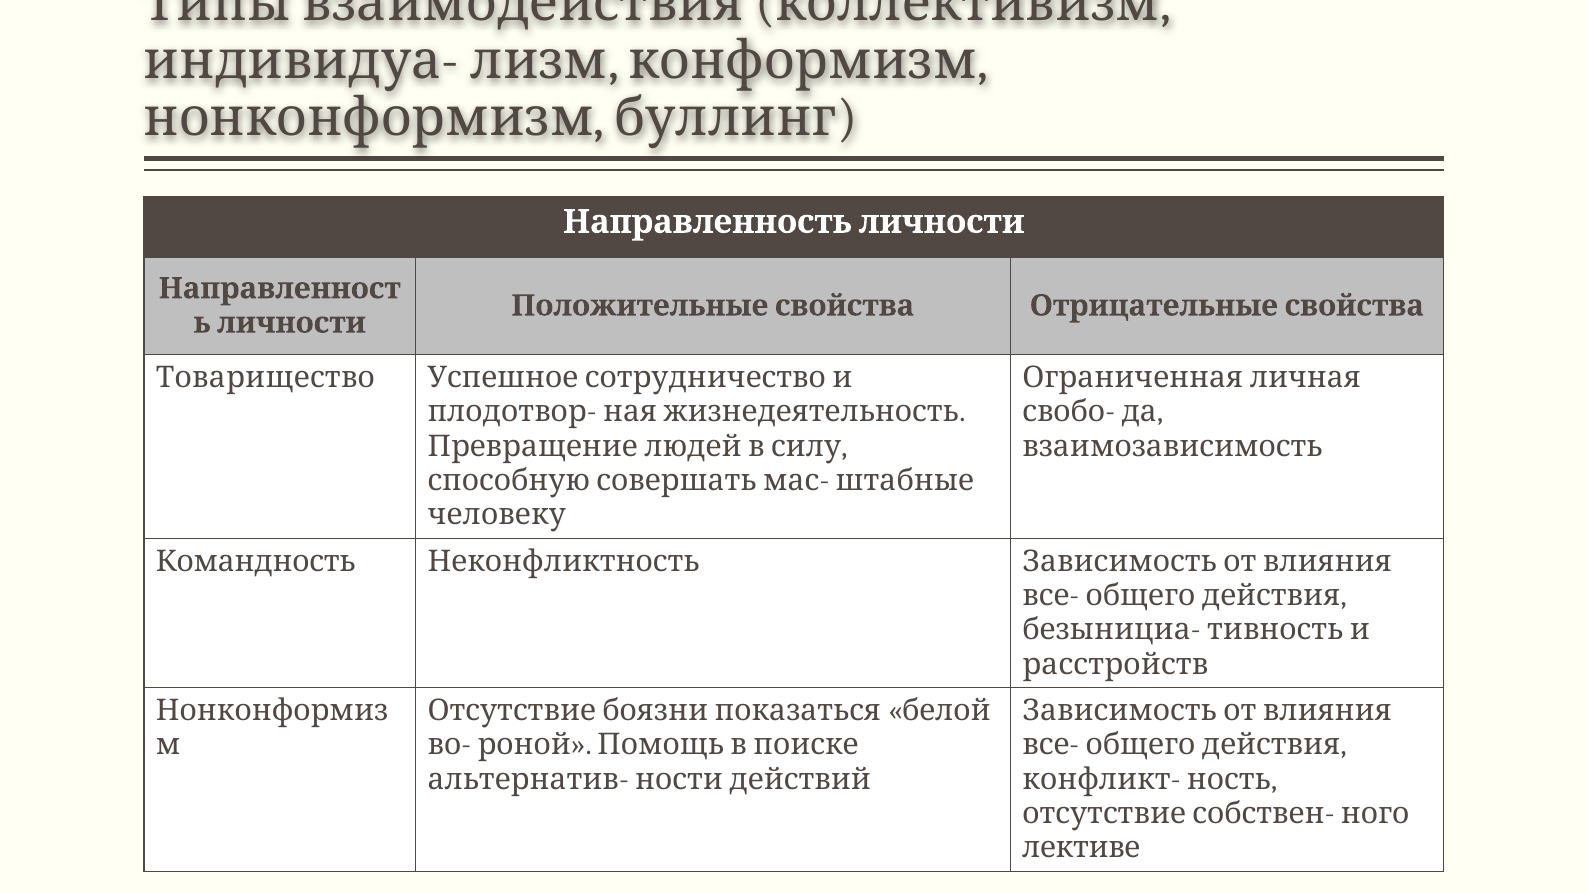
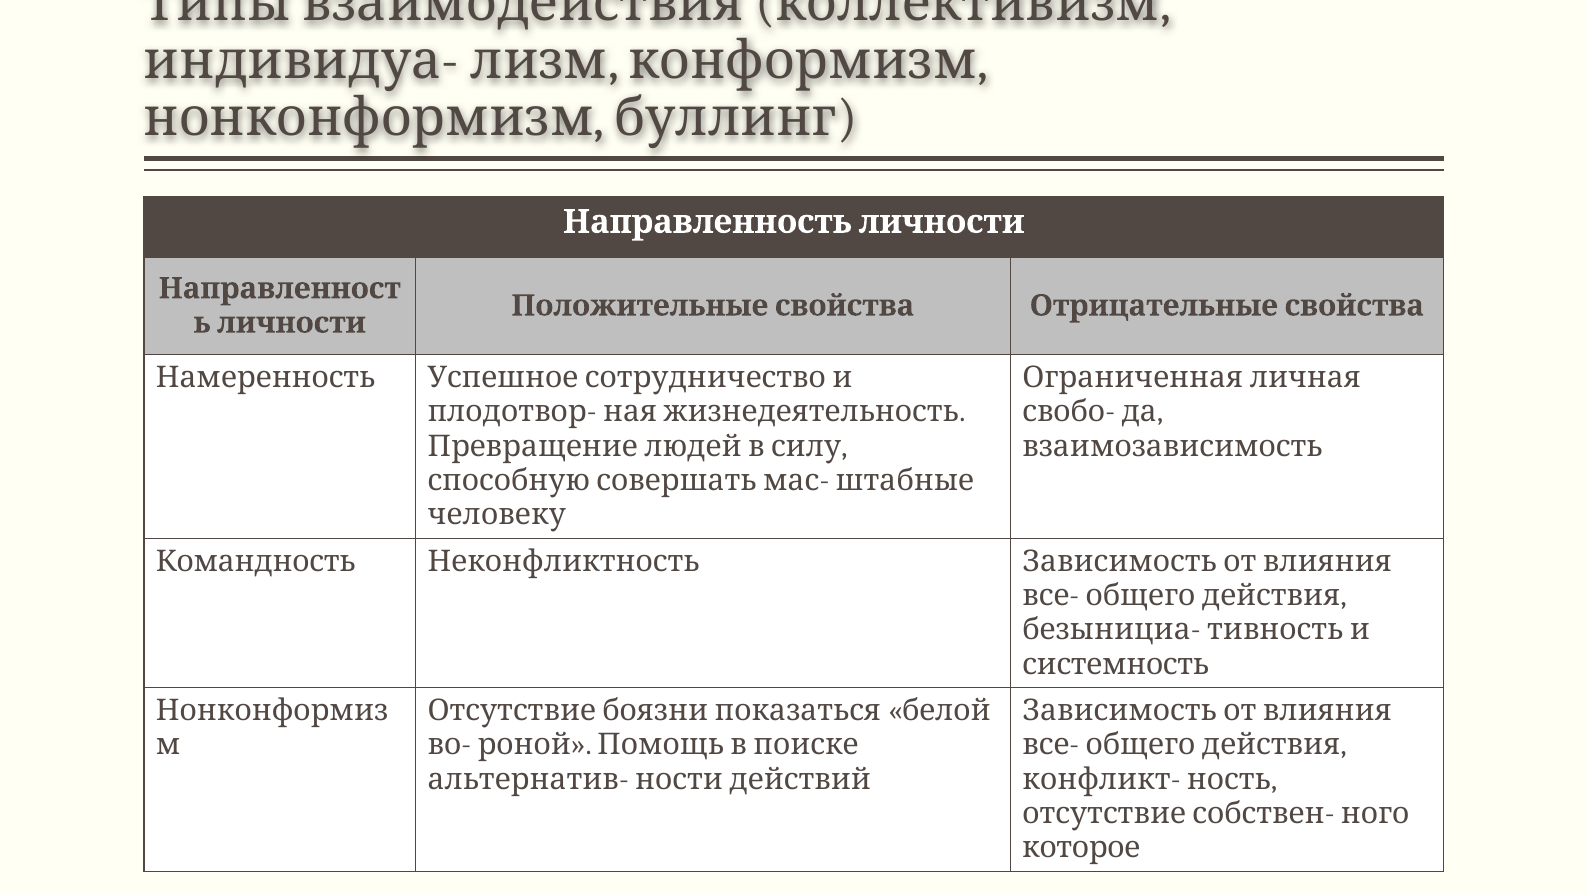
Товарищество: Товарищество -> Намеренность (266, 378)
расстройств: расстройств -> системность (1116, 664)
лективе: лективе -> которое (1081, 848)
